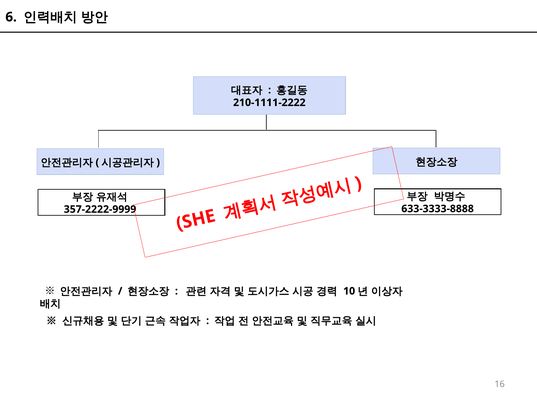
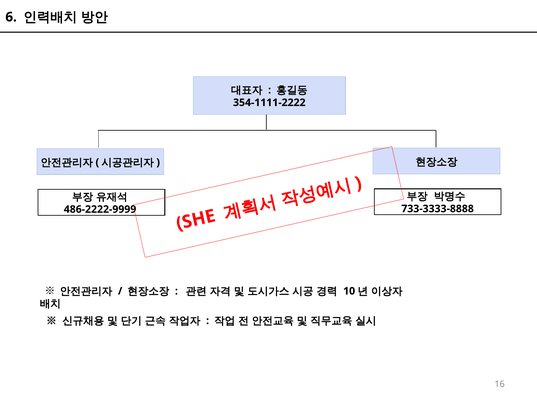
210-1111-2222: 210-1111-2222 -> 354-1111-2222 (269, 102)
633-3333-8888: 633-3333-8888 -> 733-3333-8888 (438, 209)
357-2222-9999: 357-2222-9999 -> 486-2222-9999 (100, 209)
